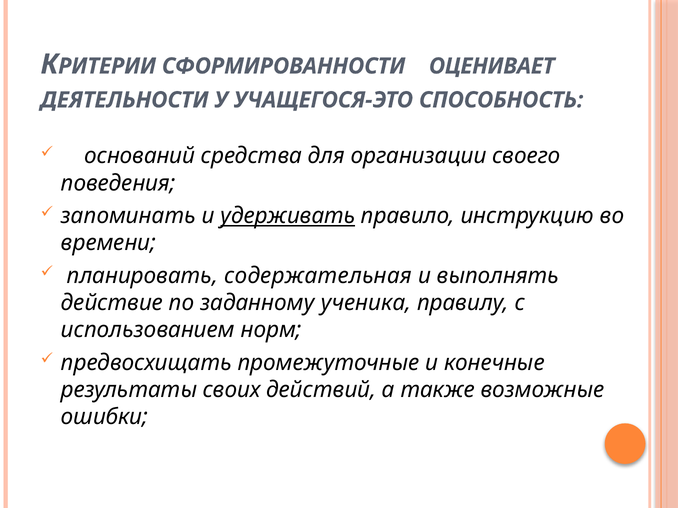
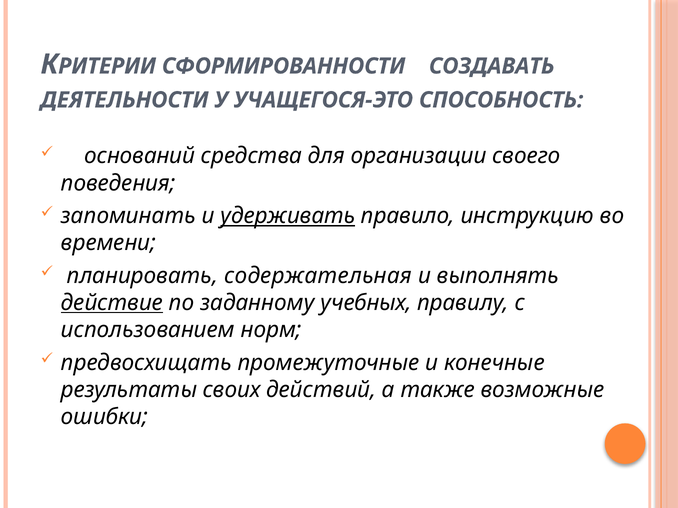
ОЦЕНИВАЕТ: ОЦЕНИВАЕТ -> СОЗДАВАТЬ (492, 66)
действие underline: none -> present (112, 303)
ученика: ученика -> учебных (366, 303)
